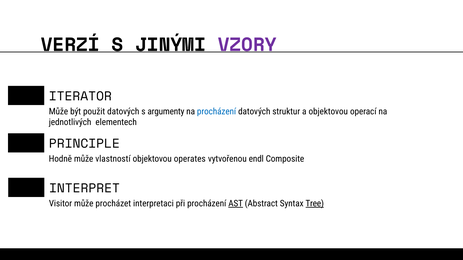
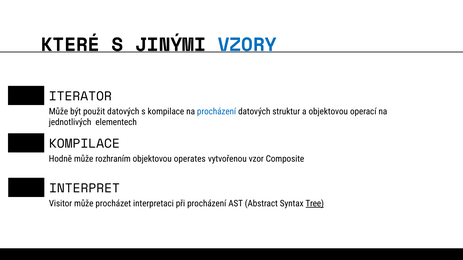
VERZÍ: VERZÍ -> KTERÉ (70, 45)
VZORY colour: purple -> blue (247, 45)
s argumenty: argumenty -> kompilace (166, 112)
PRINCIPLE: PRINCIPLE -> KOMPILACE (84, 144)
vlastností: vlastností -> rozhraním (113, 159)
endl: endl -> vzor (256, 159)
AST underline: present -> none (236, 204)
